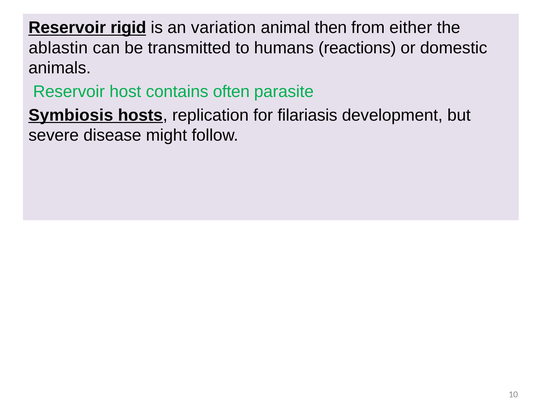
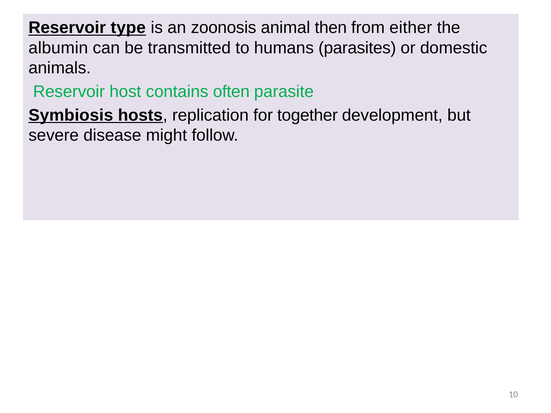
rigid: rigid -> type (128, 28)
variation: variation -> zoonosis (224, 28)
ablastin: ablastin -> albumin (58, 48)
reactions: reactions -> parasites (357, 48)
filariasis: filariasis -> together (308, 115)
